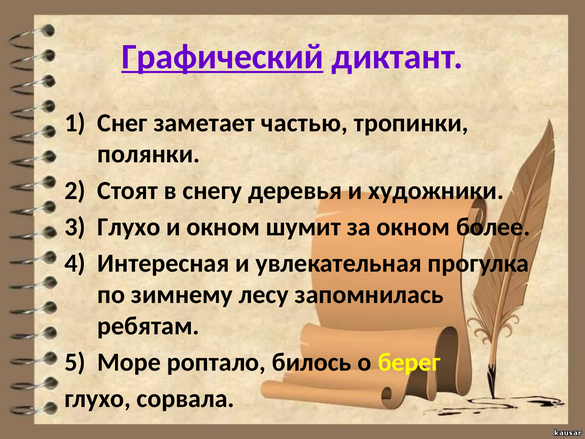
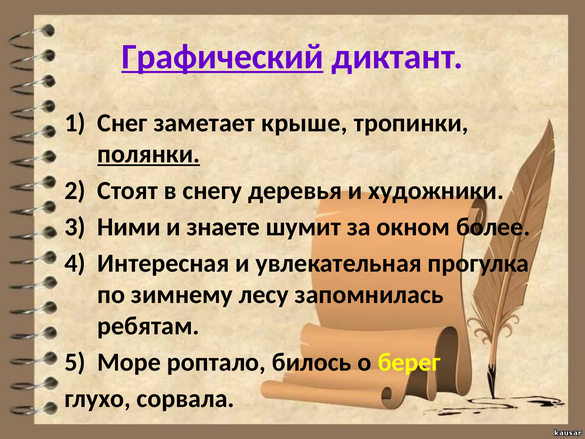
частью: частью -> крыше (304, 123)
полянки underline: none -> present (149, 154)
Глухо: Глухо -> Ними (129, 227)
и окном: окном -> знаете (223, 227)
